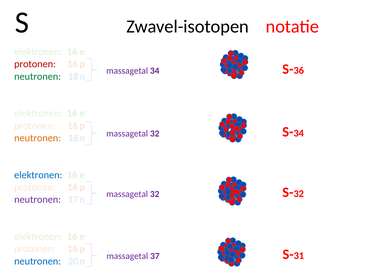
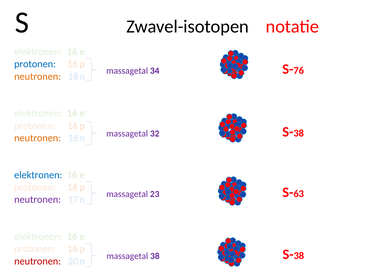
protonen colour: red -> blue (35, 64)
36: 36 -> 76 (299, 70)
neutronen colour: green -> orange (38, 76)
34: 34 -> 38 (299, 133)
32: 32 -> 23 (155, 194)
32: 32 -> 63 (299, 194)
37: 37 -> 38 (155, 256)
31: 31 -> 38 (299, 255)
neutronen colour: blue -> red (38, 261)
